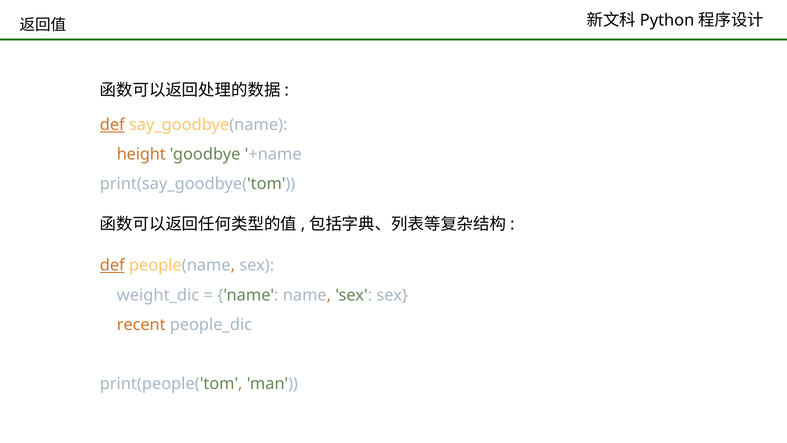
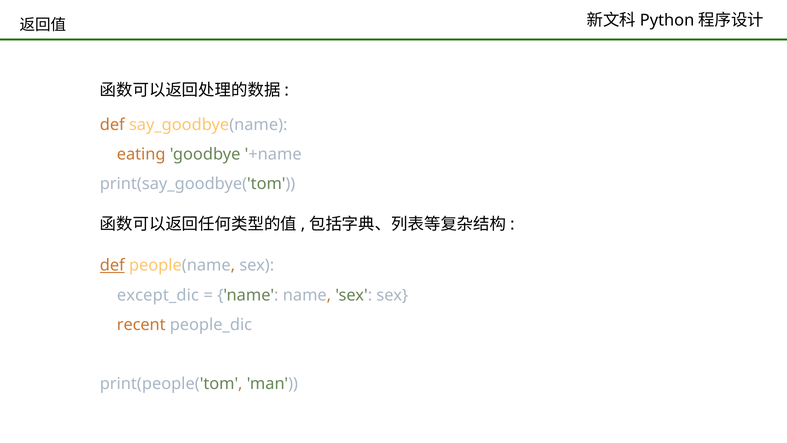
def underline: present -> none (112, 125)
height: height -> eating (141, 154)
weight_dic: weight_dic -> except_dic (158, 295)
